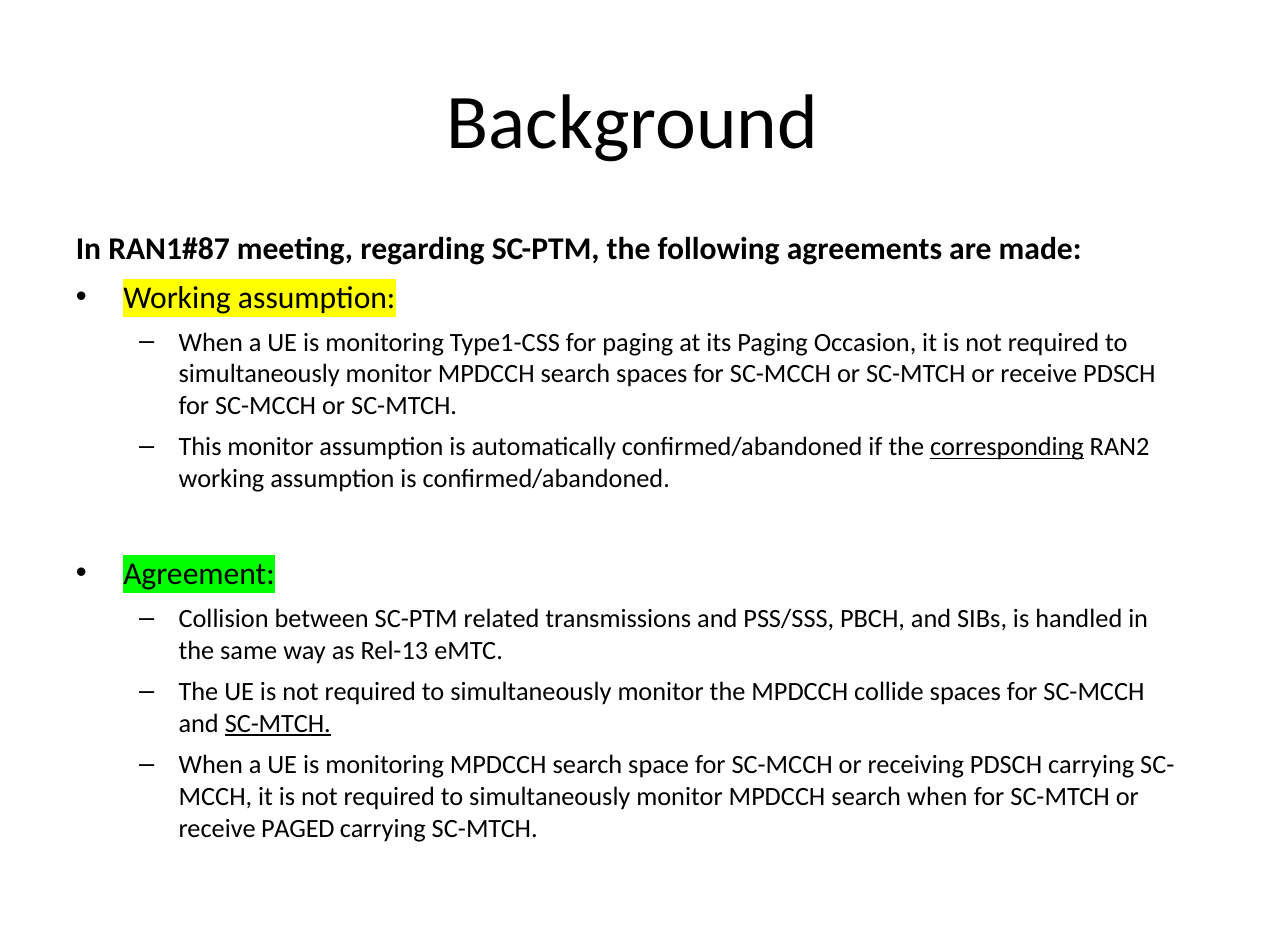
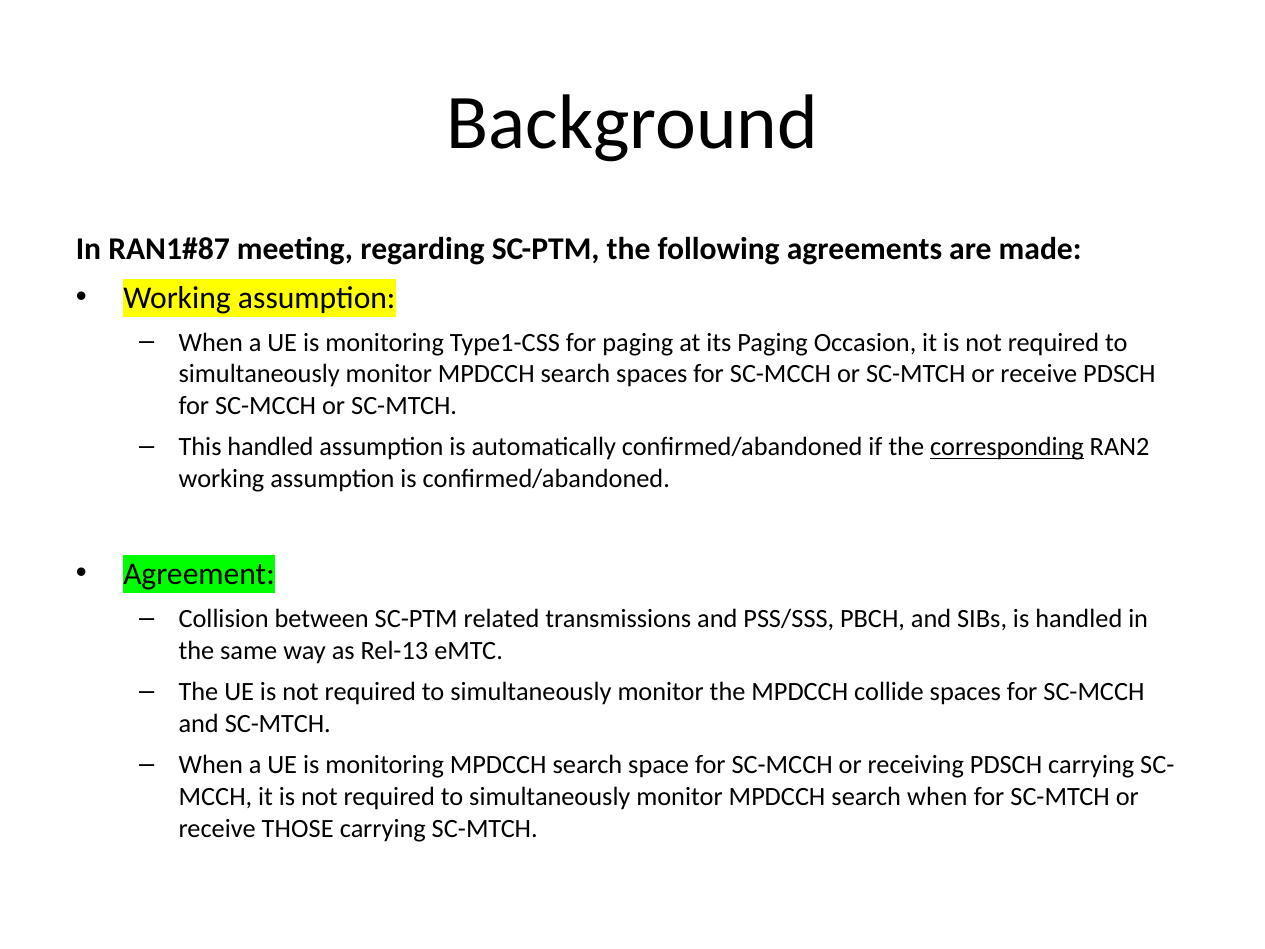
This monitor: monitor -> handled (271, 447)
SC-MTCH underline: present -> none (278, 723)
PAGED: PAGED -> THOSE (298, 828)
